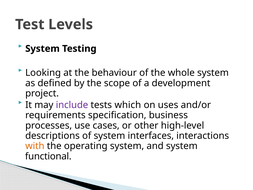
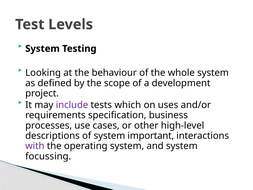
interfaces: interfaces -> important (151, 136)
with colour: orange -> purple (35, 146)
functional: functional -> focussing (48, 156)
